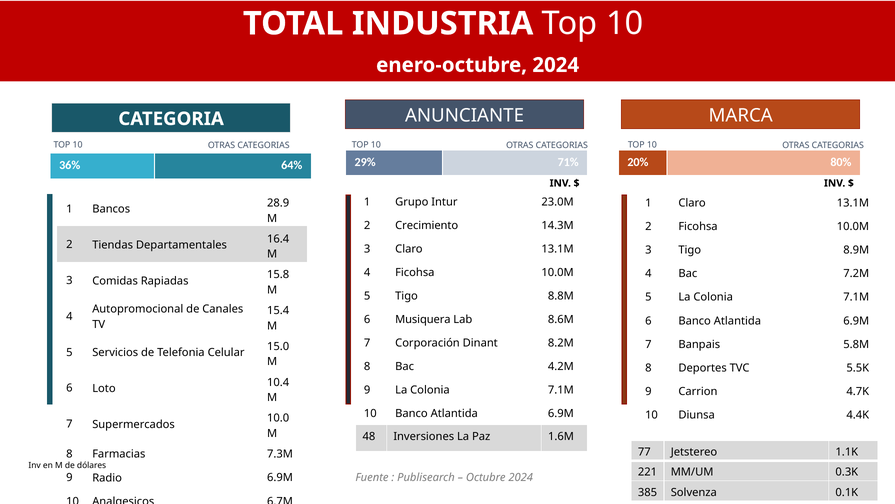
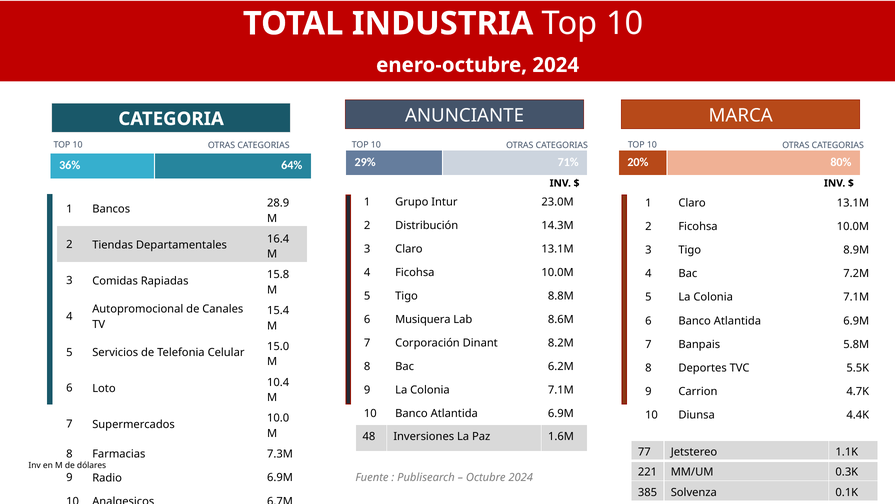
Crecimiento: Crecimiento -> Distribución (427, 225)
4.2M: 4.2M -> 6.2M (561, 366)
